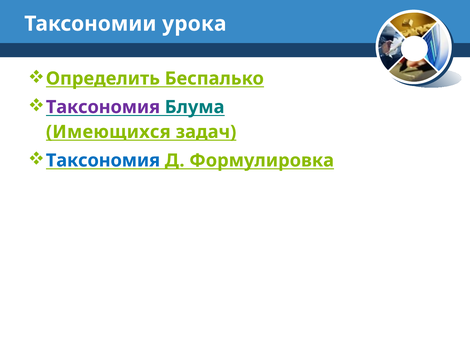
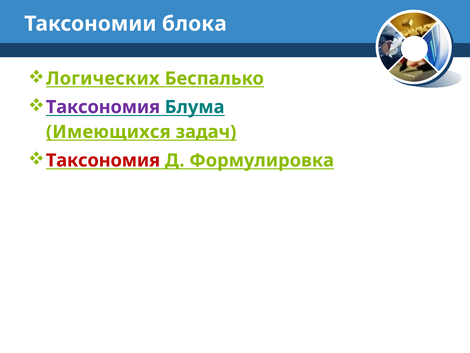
урока: урока -> блока (194, 24)
Определить: Определить -> Логических (103, 78)
Таксономия colour: blue -> red (103, 160)
